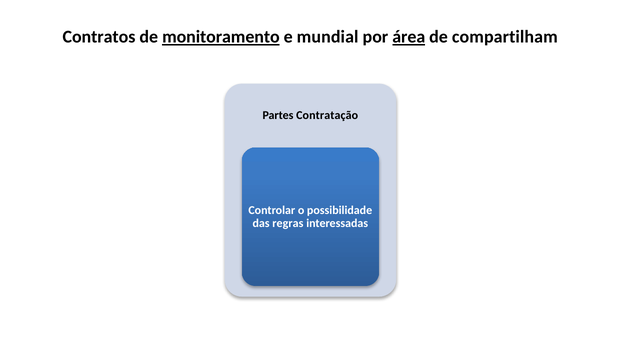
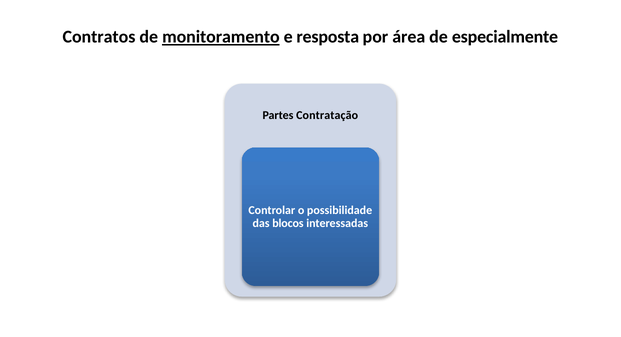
mundial: mundial -> resposta (328, 37)
área underline: present -> none (409, 37)
compartilham: compartilham -> especialmente (505, 37)
regras: regras -> blocos (288, 223)
